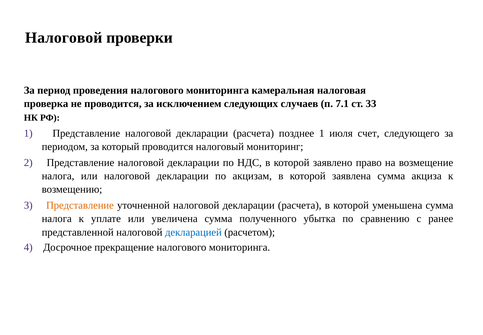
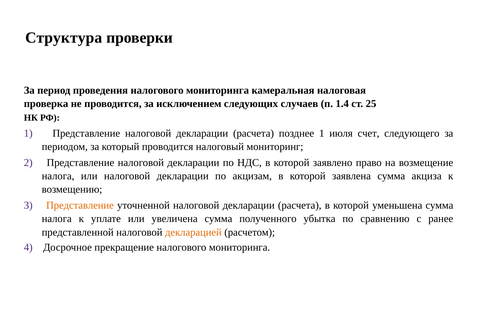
Налоговой: Налоговой -> Структура (64, 38)
7.1: 7.1 -> 1.4 (342, 104)
33: 33 -> 25 (371, 104)
декларацией colour: blue -> orange (193, 232)
